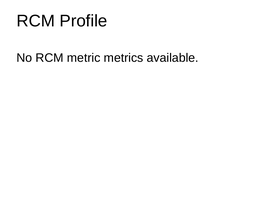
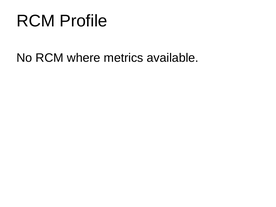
metric: metric -> where (84, 58)
